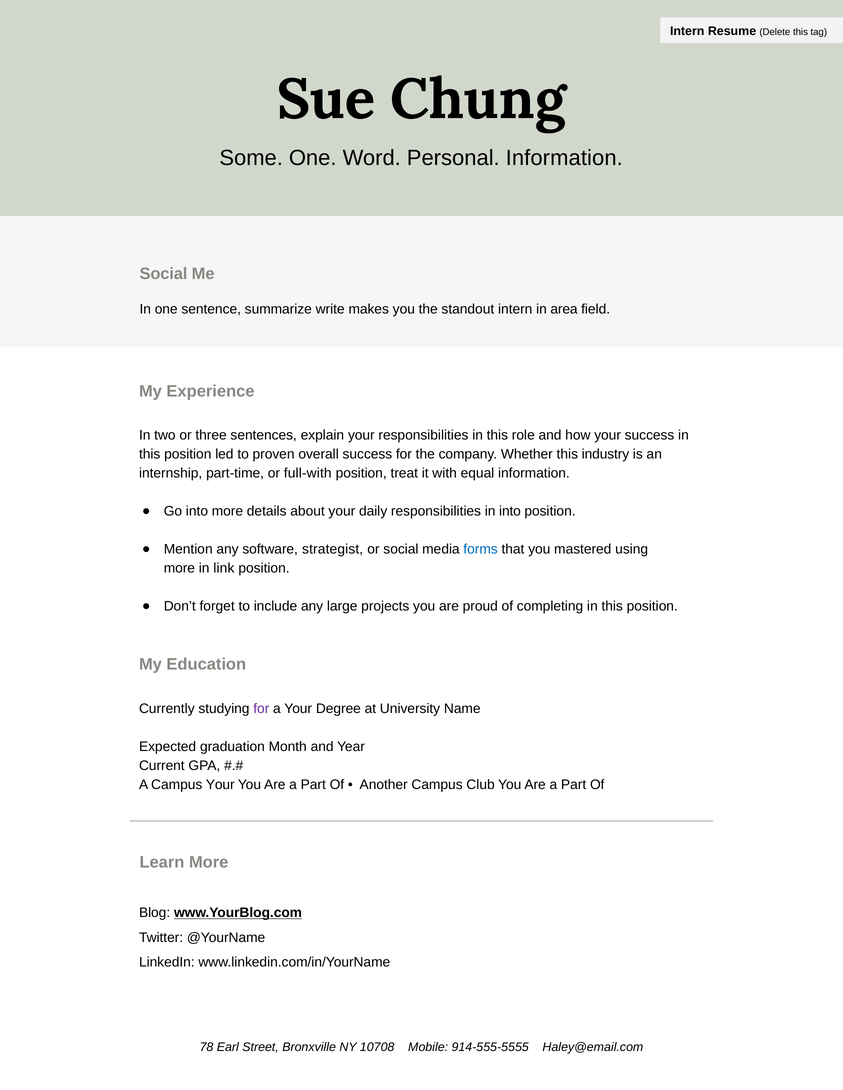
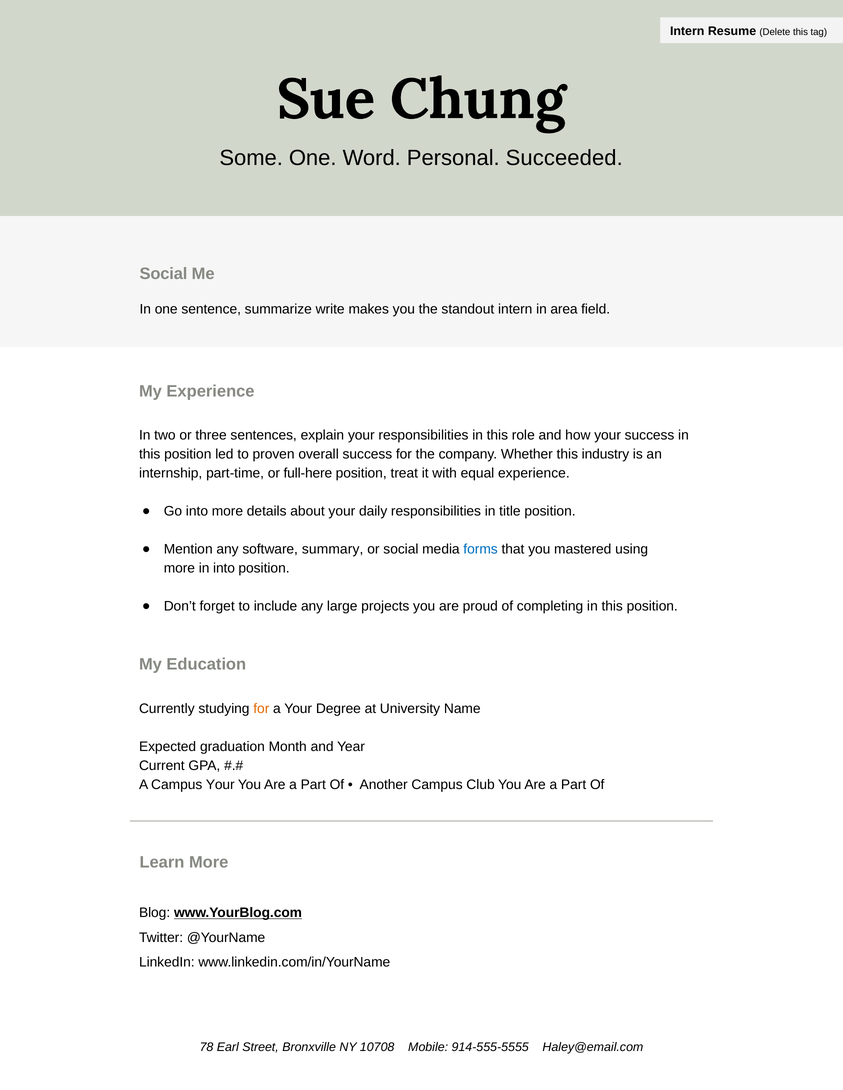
Personal Information: Information -> Succeeded (564, 158)
full-with: full-with -> full-here (308, 474)
equal information: information -> experience (534, 474)
in into: into -> title (510, 512)
strategist: strategist -> summary (333, 550)
in link: link -> into (224, 569)
for colour: purple -> orange (261, 709)
